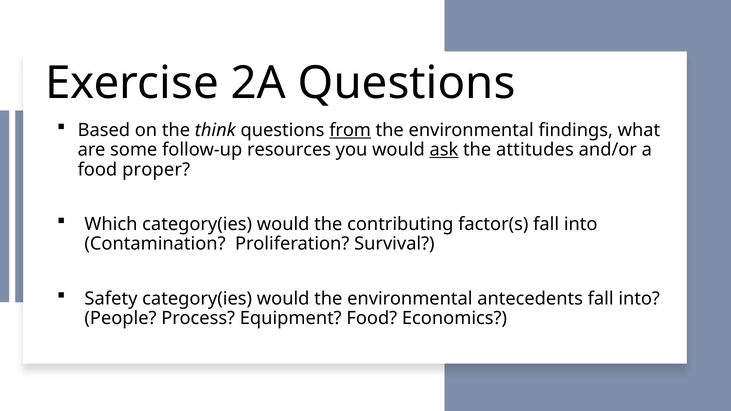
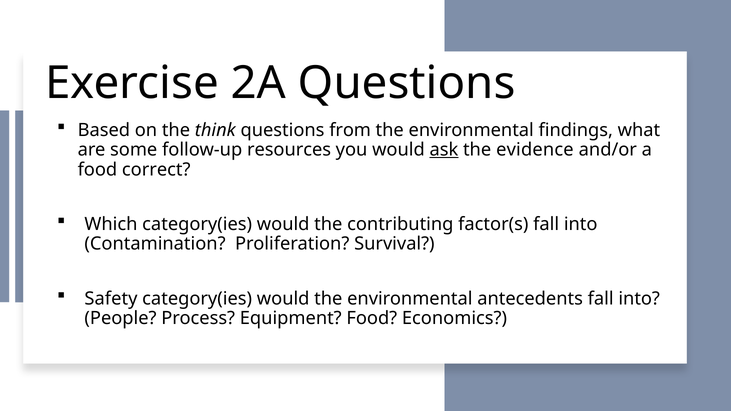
from underline: present -> none (350, 130)
attitudes: attitudes -> evidence (535, 150)
proper: proper -> correct (156, 170)
